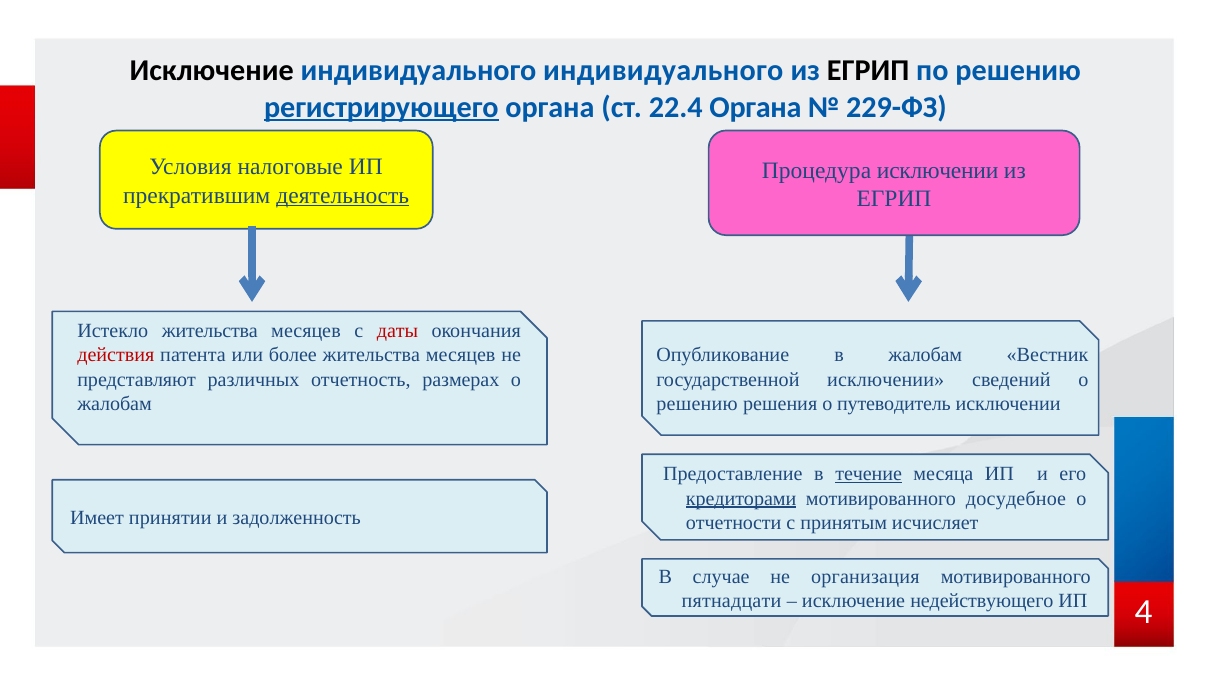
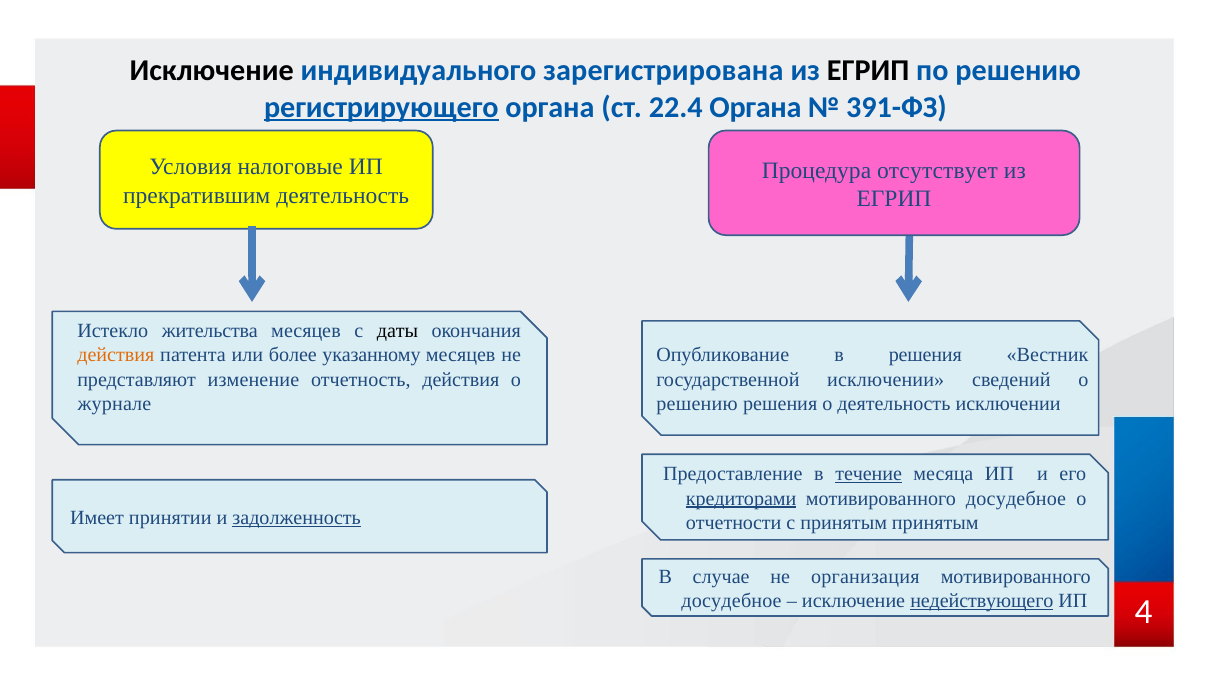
индивидуального индивидуального: индивидуального -> зарегистрирована (663, 71)
229-ФЗ: 229-ФЗ -> 391-ФЗ (896, 107)
Процедура исключении: исключении -> отсутствует (937, 170)
деятельность underline: present -> none (343, 195)
даты colour: red -> black (397, 331)
действия colour: red -> orange (116, 355)
более жительства: жительства -> указанному (371, 355)
в жалобам: жалобам -> решения (925, 355)
различных: различных -> изменение (253, 379)
отчетность размерах: размерах -> действия (461, 379)
жалобам: жалобам -> журнале (114, 403)
о путеводитель: путеводитель -> деятельность (894, 403)
задолженность underline: none -> present (297, 517)
принятым исчисляет: исчисляет -> принятым (935, 522)
пятнадцати: пятнадцати -> досудебное (731, 600)
недействующего underline: none -> present (982, 600)
